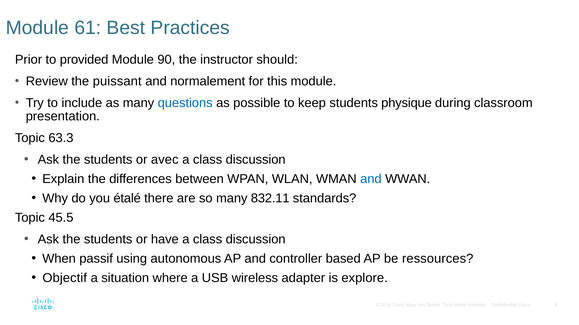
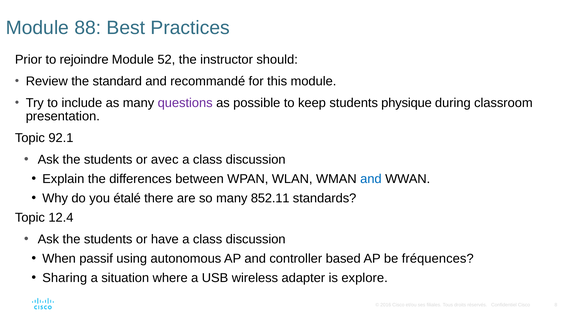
61: 61 -> 88 (88, 28)
provided: provided -> rejoindre (84, 60)
90: 90 -> 52 (166, 60)
puissant: puissant -> standard (117, 82)
normalement: normalement -> recommandé (208, 82)
questions colour: blue -> purple (185, 103)
63.3: 63.3 -> 92.1 (61, 138)
832.11: 832.11 -> 852.11 (270, 199)
45.5: 45.5 -> 12.4 (61, 218)
ressources: ressources -> fréquences (438, 259)
Objectif: Objectif -> Sharing (65, 279)
